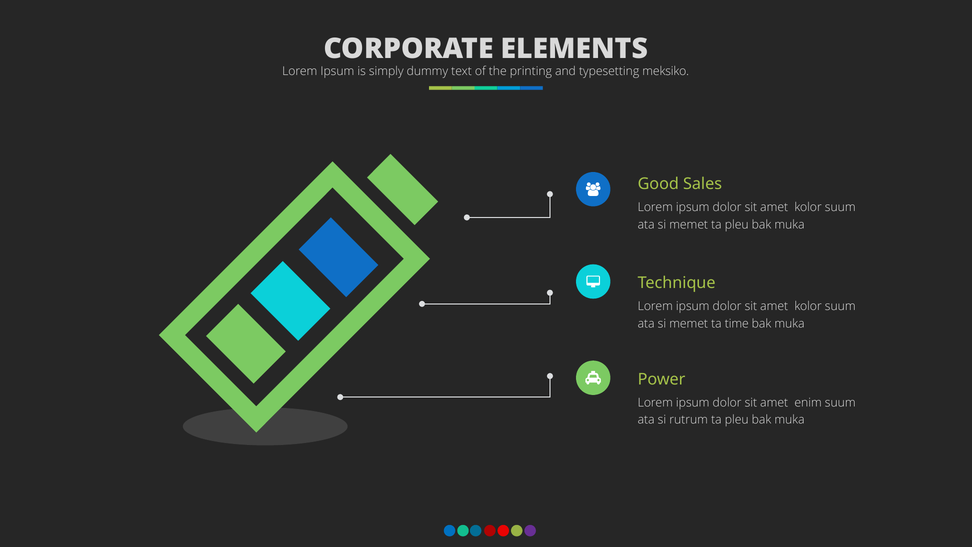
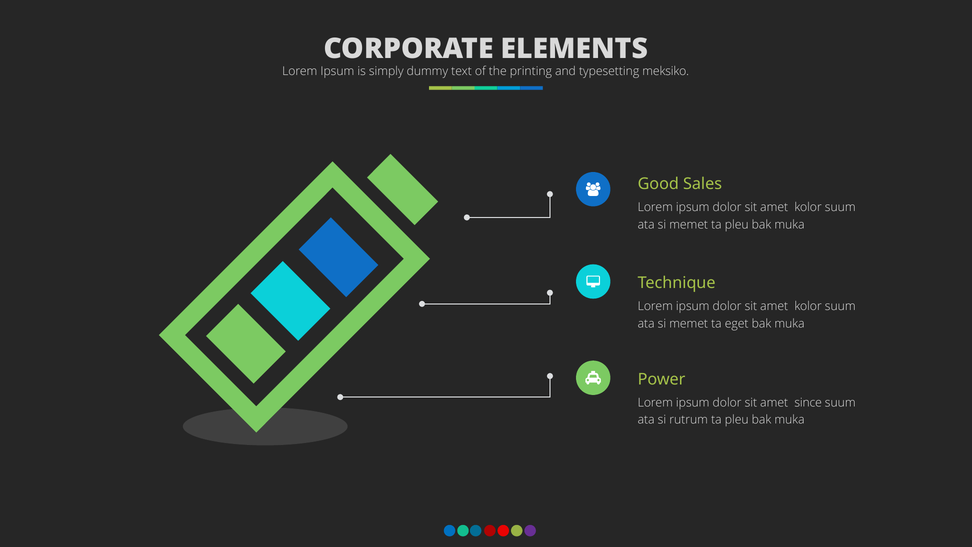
time: time -> eget (737, 323)
enim: enim -> since (808, 403)
